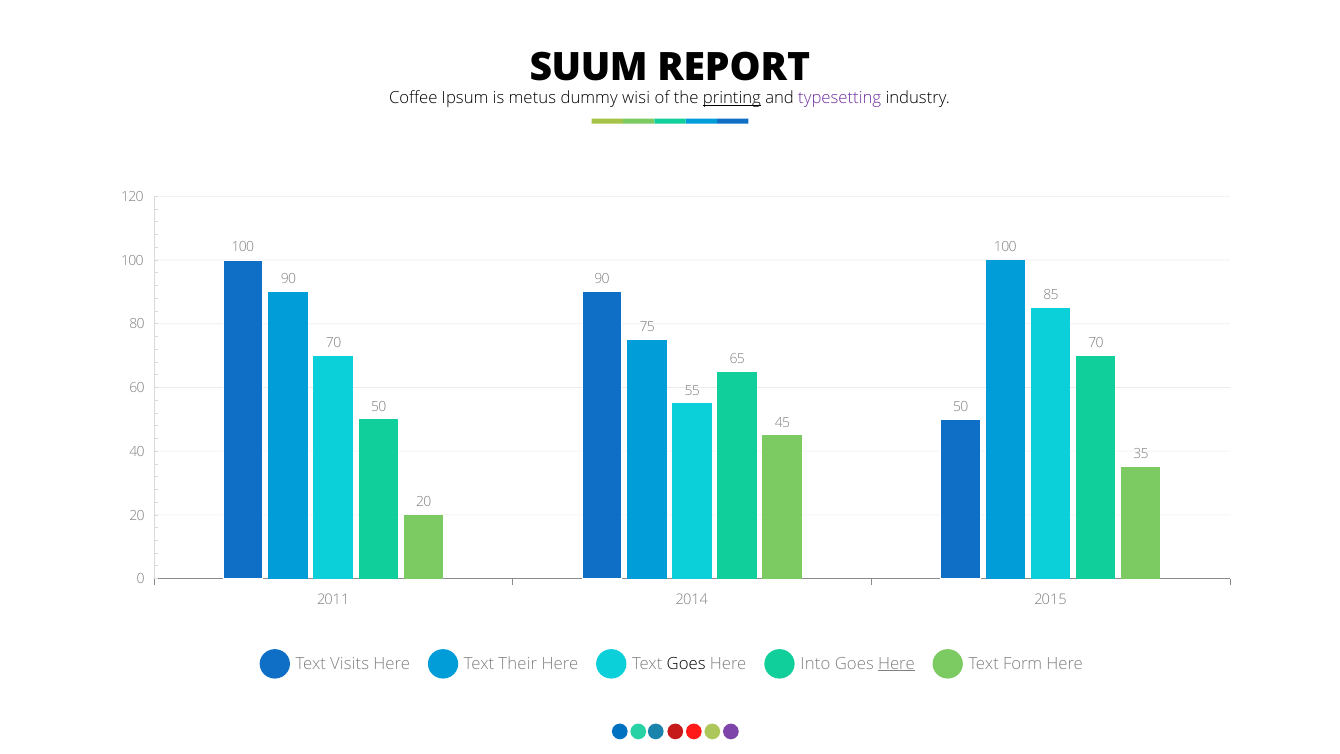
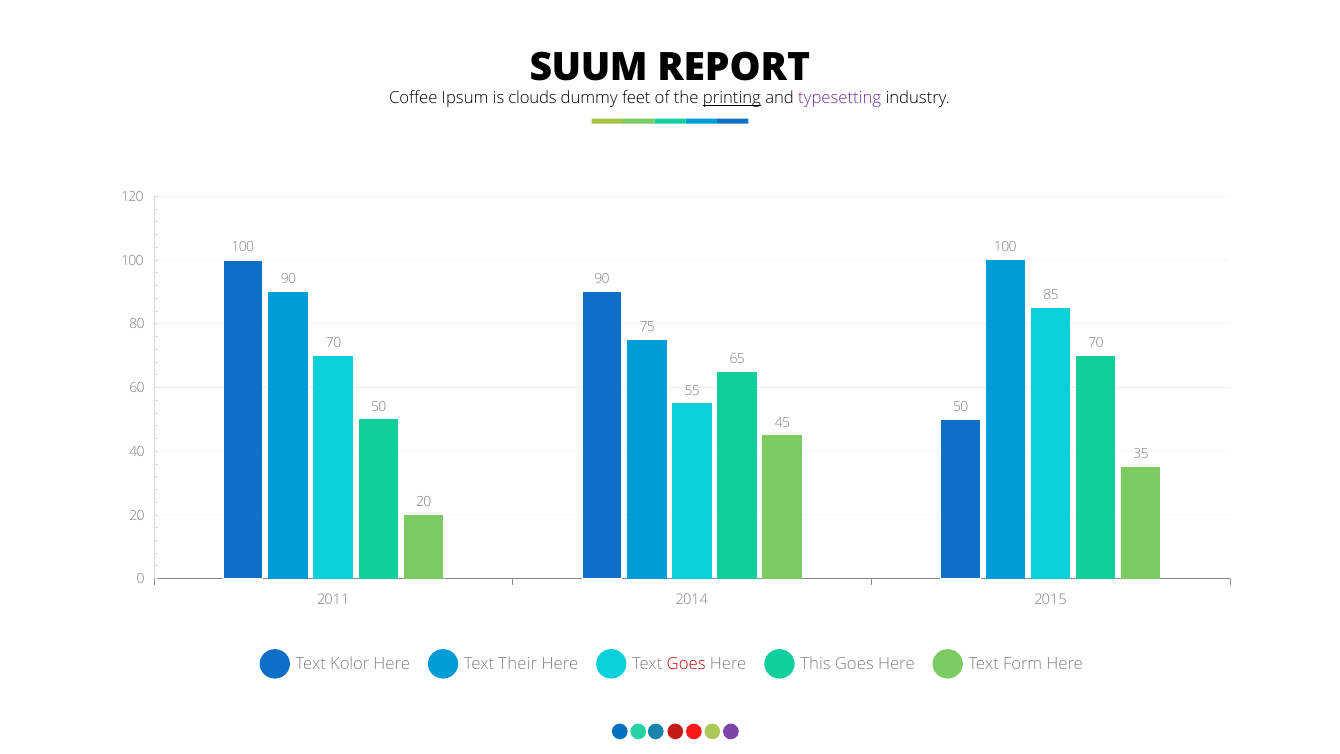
metus: metus -> clouds (533, 98)
wisi: wisi -> feet (636, 98)
Visits: Visits -> Kolor (350, 664)
Goes colour: black -> red (686, 664)
Into: Into -> This (815, 664)
Here underline: present -> none (896, 664)
